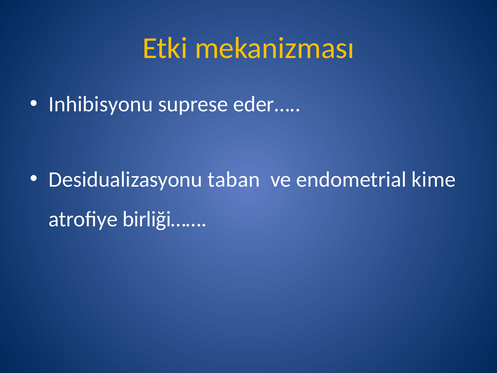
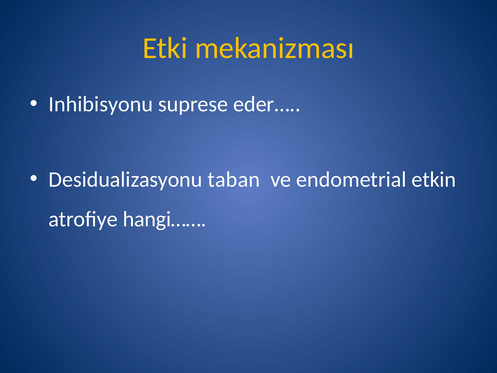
kime: kime -> etkin (434, 179)
birliği……: birliği…… -> hangi…… (165, 219)
